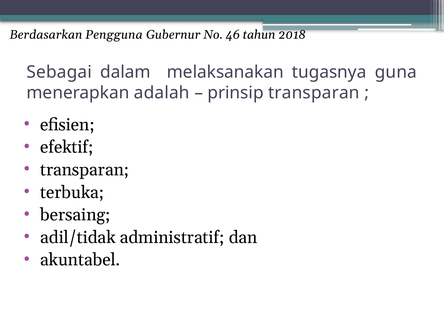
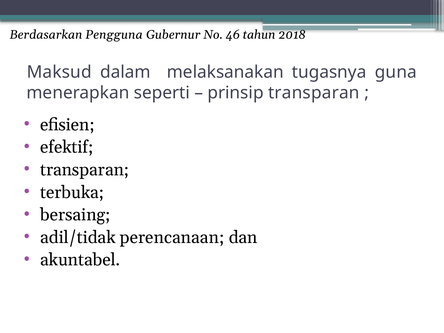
Sebagai: Sebagai -> Maksud (59, 72)
adalah: adalah -> seperti (162, 93)
administratif: administratif -> perencanaan (172, 237)
